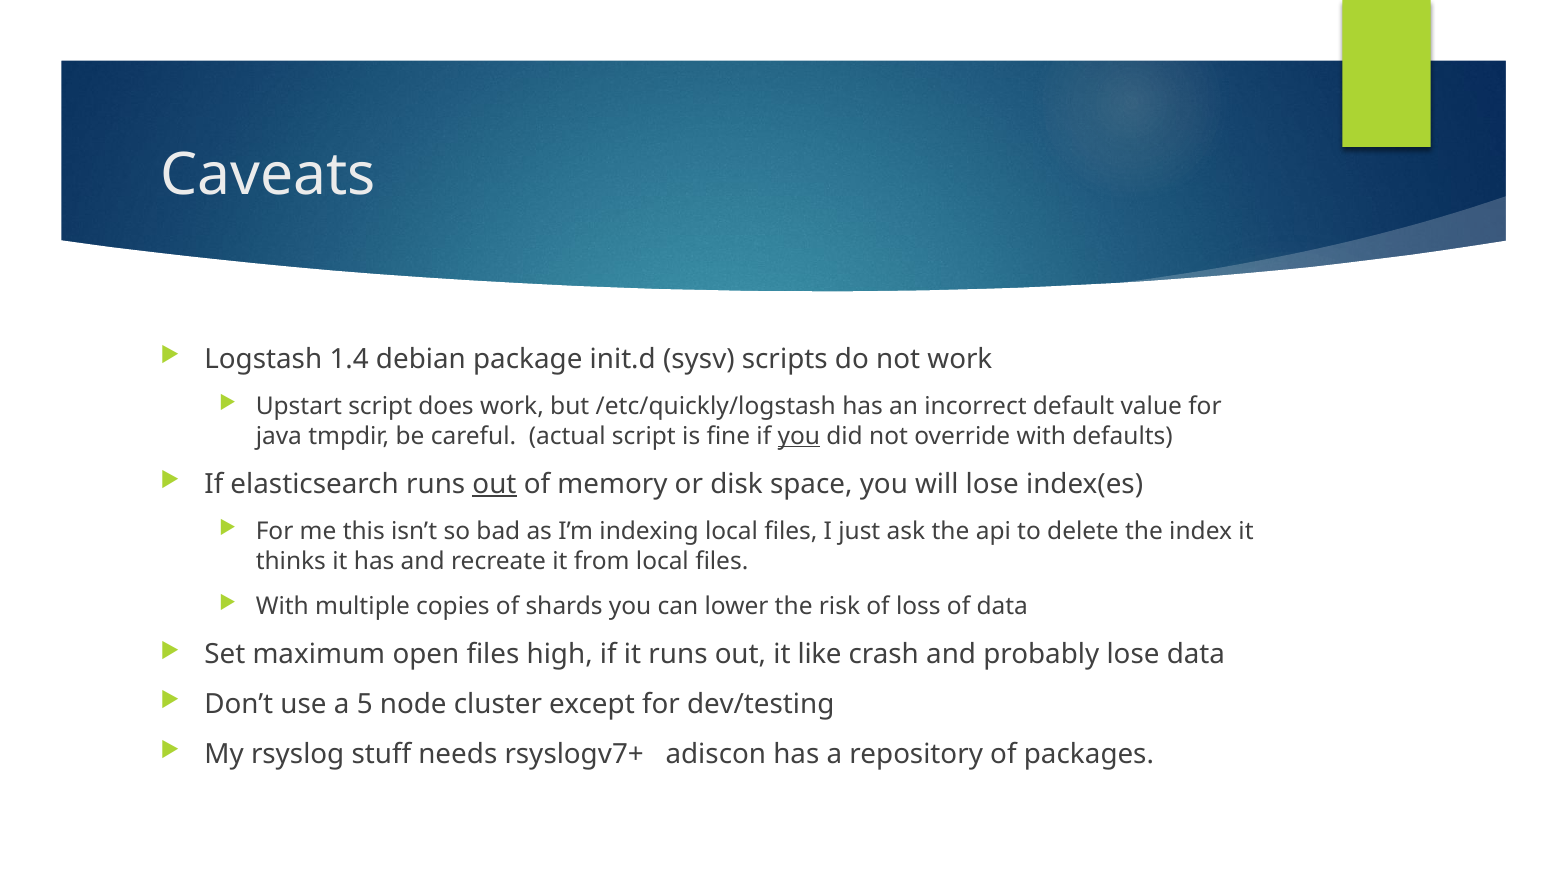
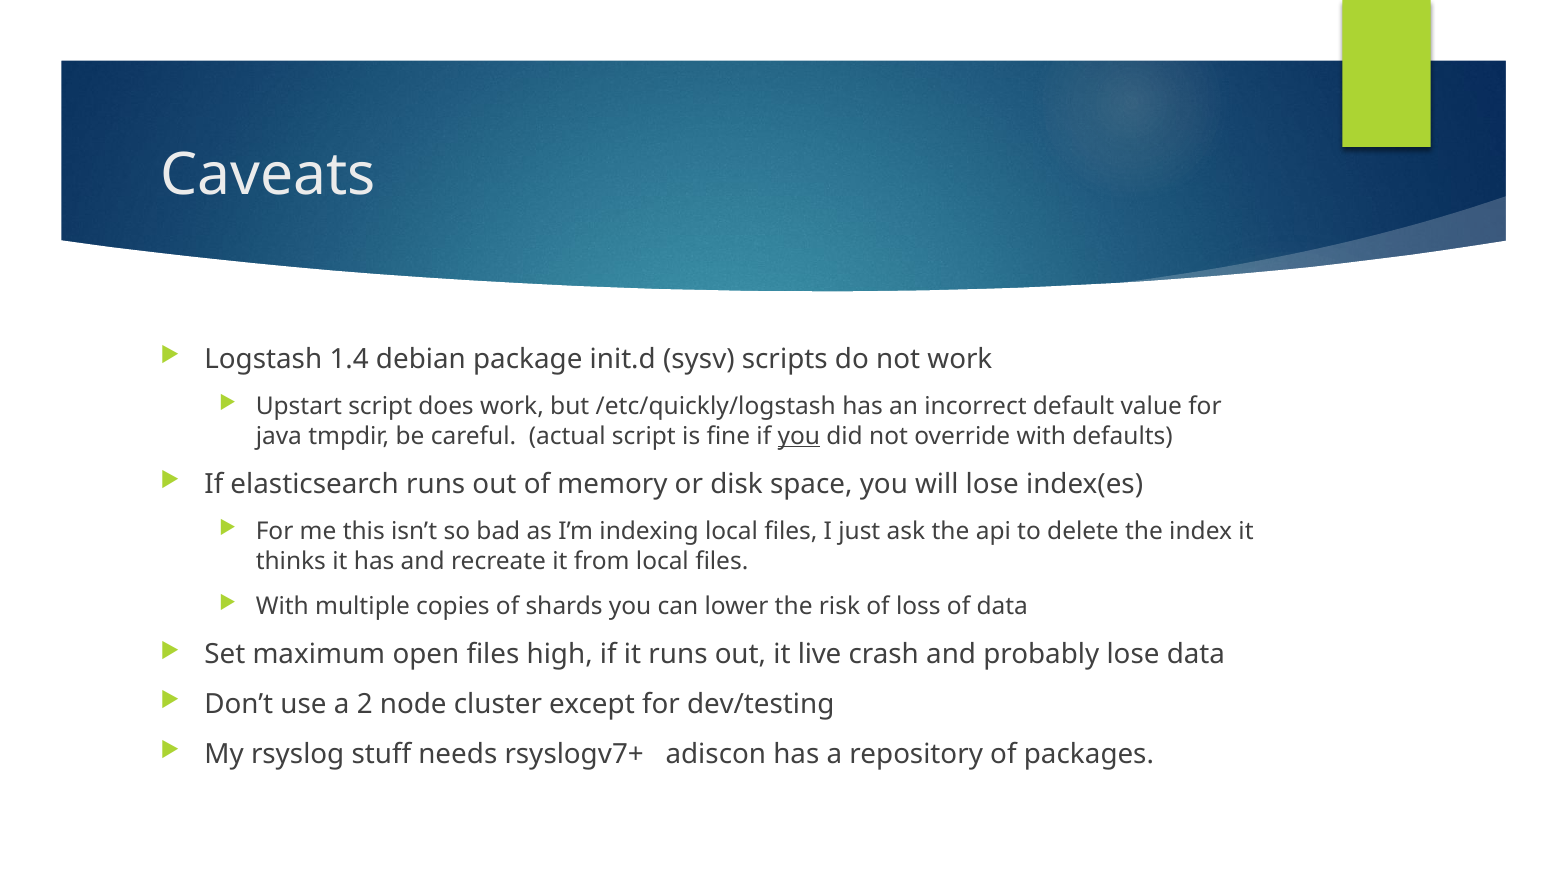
out underline: present -> none (494, 484)
like: like -> live (820, 655)
5: 5 -> 2 (365, 704)
